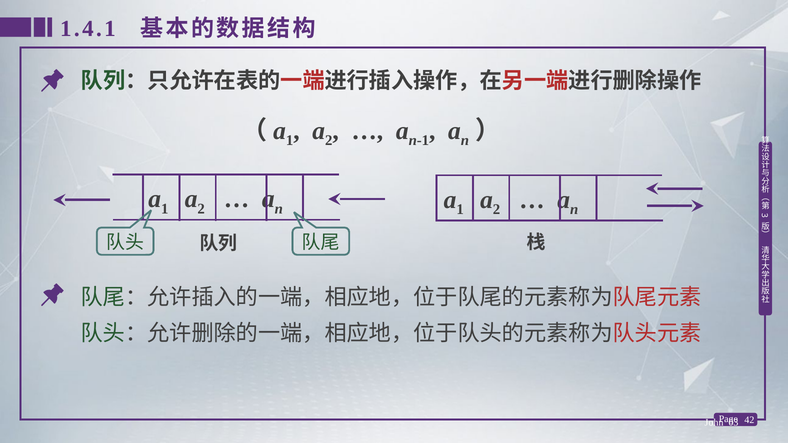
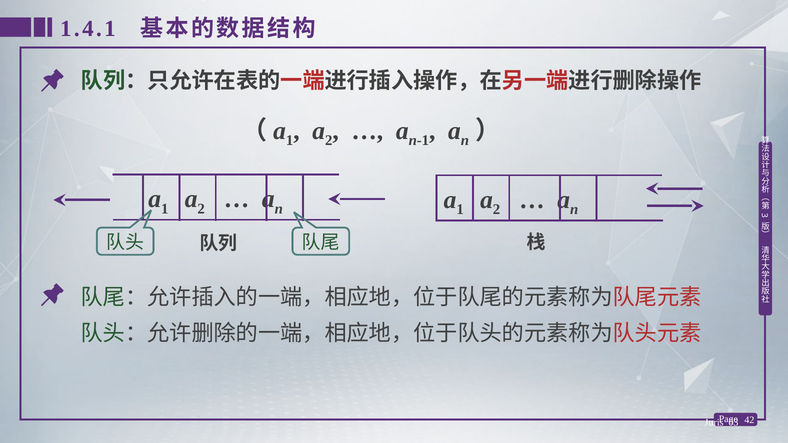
John: John -> Juris (714, 423)
